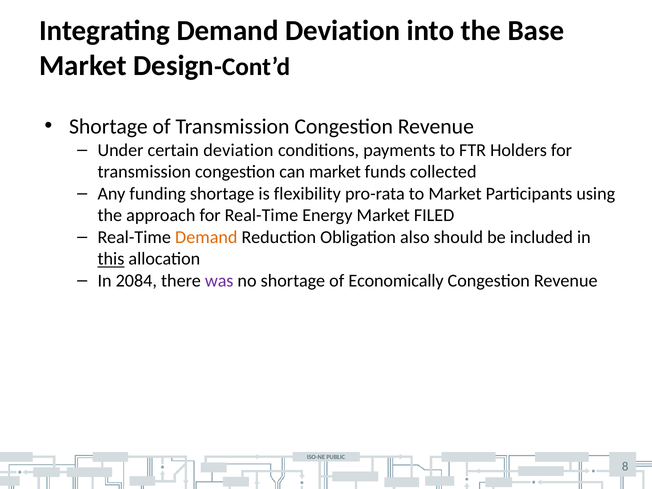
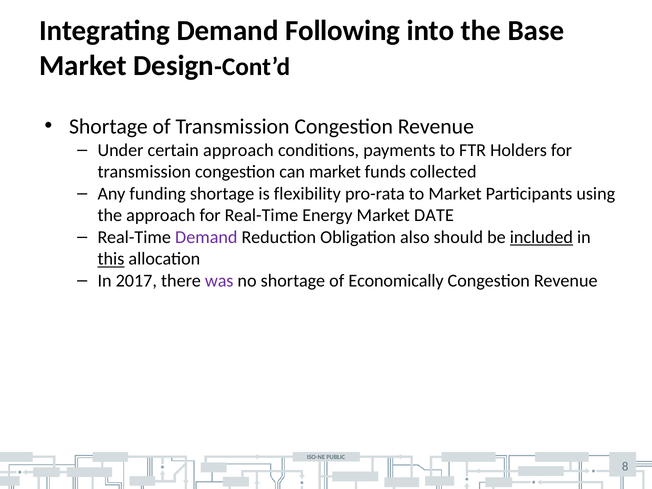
Demand Deviation: Deviation -> Following (343, 31)
certain deviation: deviation -> approach (238, 150)
FILED: FILED -> DATE (434, 215)
Demand colour: orange -> purple (206, 237)
included underline: none -> present (541, 237)
2084: 2084 -> 2017 (136, 281)
